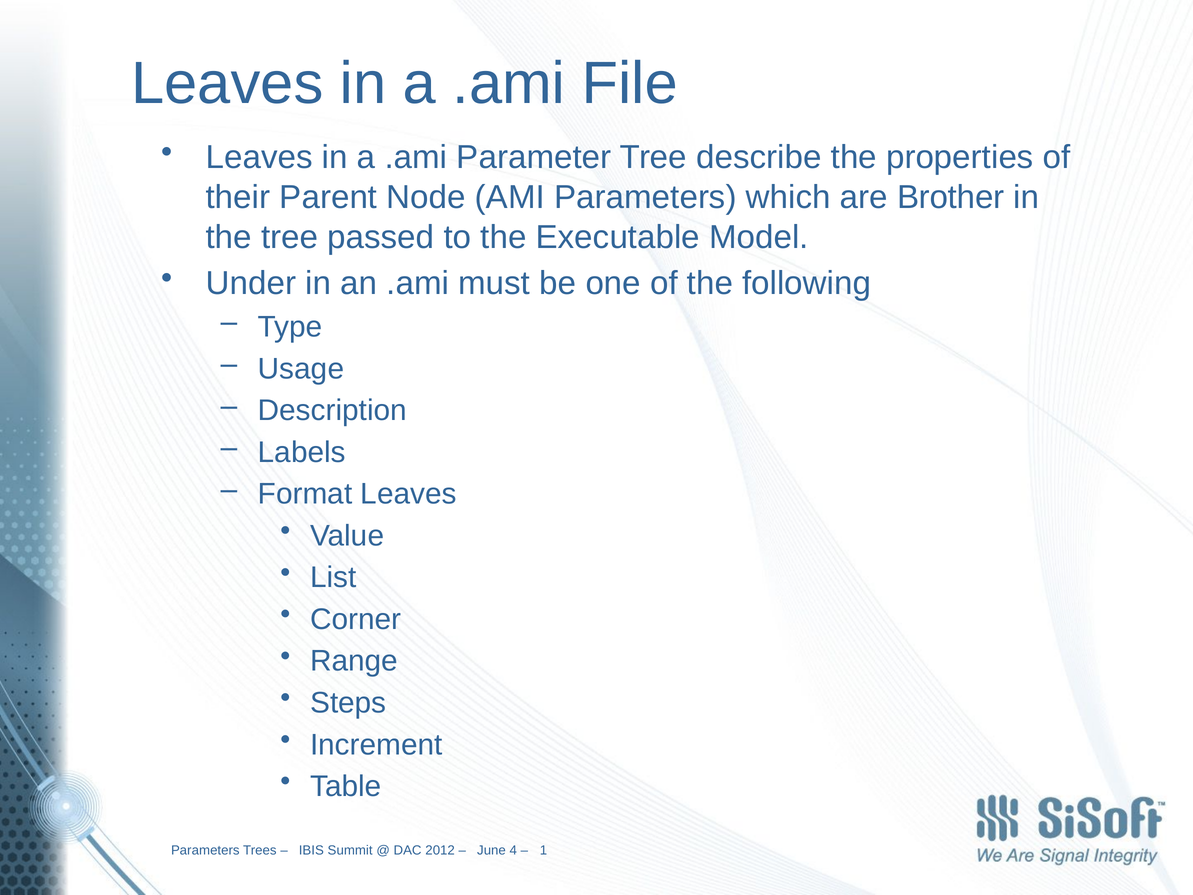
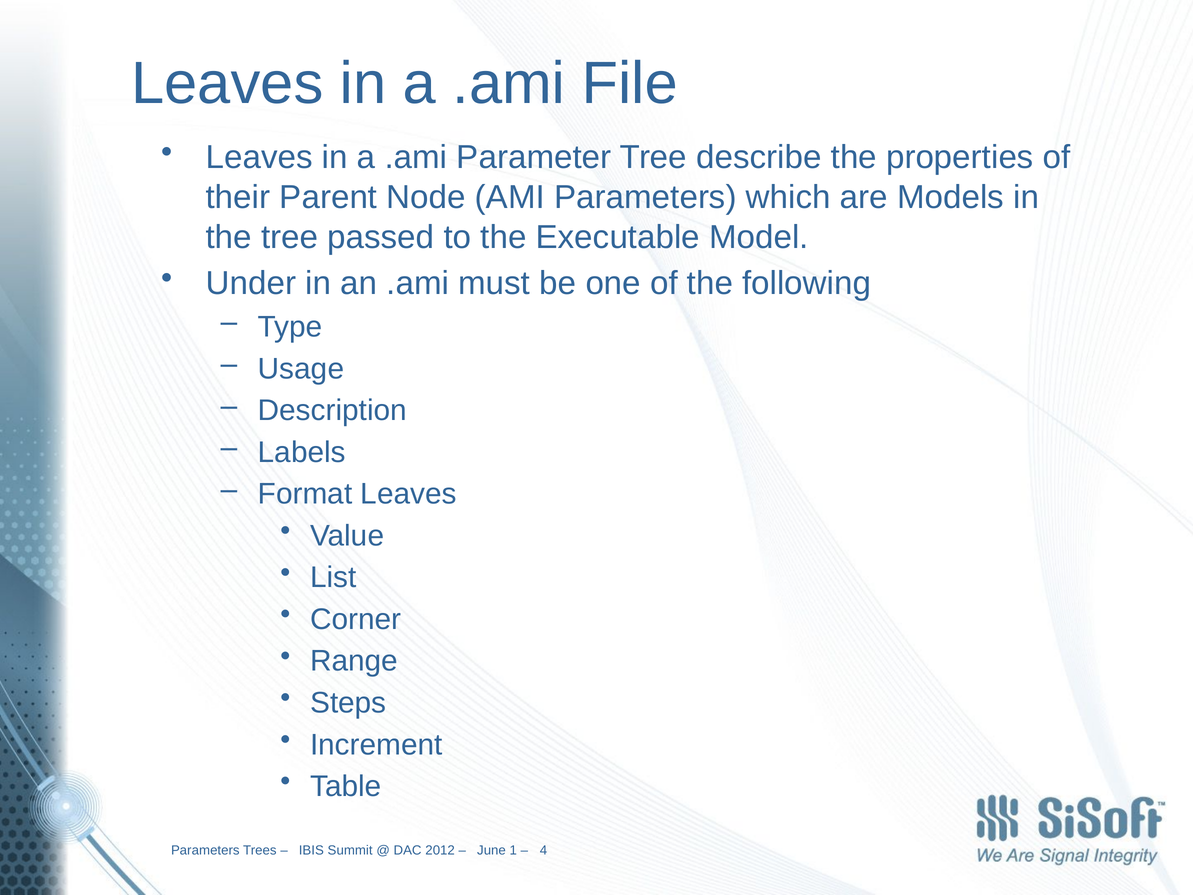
Brother: Brother -> Models (951, 197)
4: 4 -> 1 (513, 850)
1: 1 -> 4 (544, 850)
